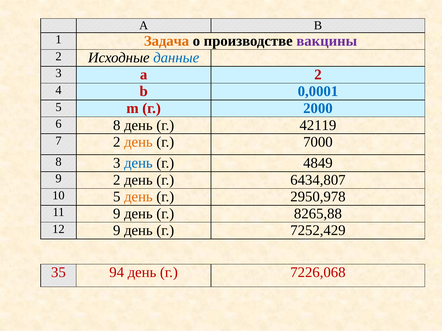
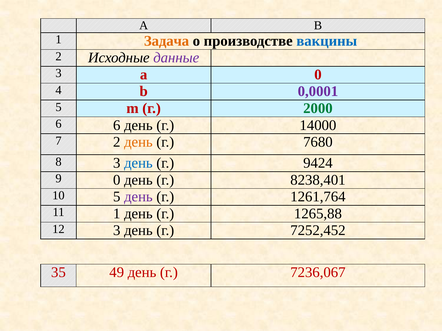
вакцины colour: purple -> blue (327, 41)
данные colour: blue -> purple (176, 58)
a 2: 2 -> 0 (318, 75)
0,0001 colour: blue -> purple (318, 92)
2000 colour: blue -> green (318, 108)
6 8: 8 -> 6 (117, 125)
42119: 42119 -> 14000 (318, 125)
7000: 7000 -> 7680 (318, 142)
4849: 4849 -> 9424 (318, 163)
9 2: 2 -> 0 (117, 180)
6434,807: 6434,807 -> 8238,401 (318, 180)
день colour: orange -> purple (138, 197)
2950,978: 2950,978 -> 1261,764 (318, 197)
11 9: 9 -> 1 (117, 214)
8265,88: 8265,88 -> 1265,88 (318, 214)
12 9: 9 -> 3 (117, 231)
7252,429: 7252,429 -> 7252,452 (318, 231)
94: 94 -> 49 (117, 273)
7226,068: 7226,068 -> 7236,067 (318, 273)
